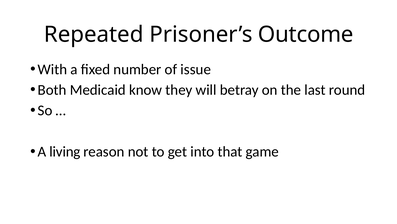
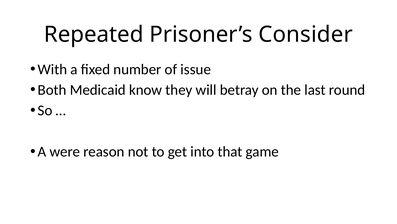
Outcome: Outcome -> Consider (306, 34)
living: living -> were (65, 151)
